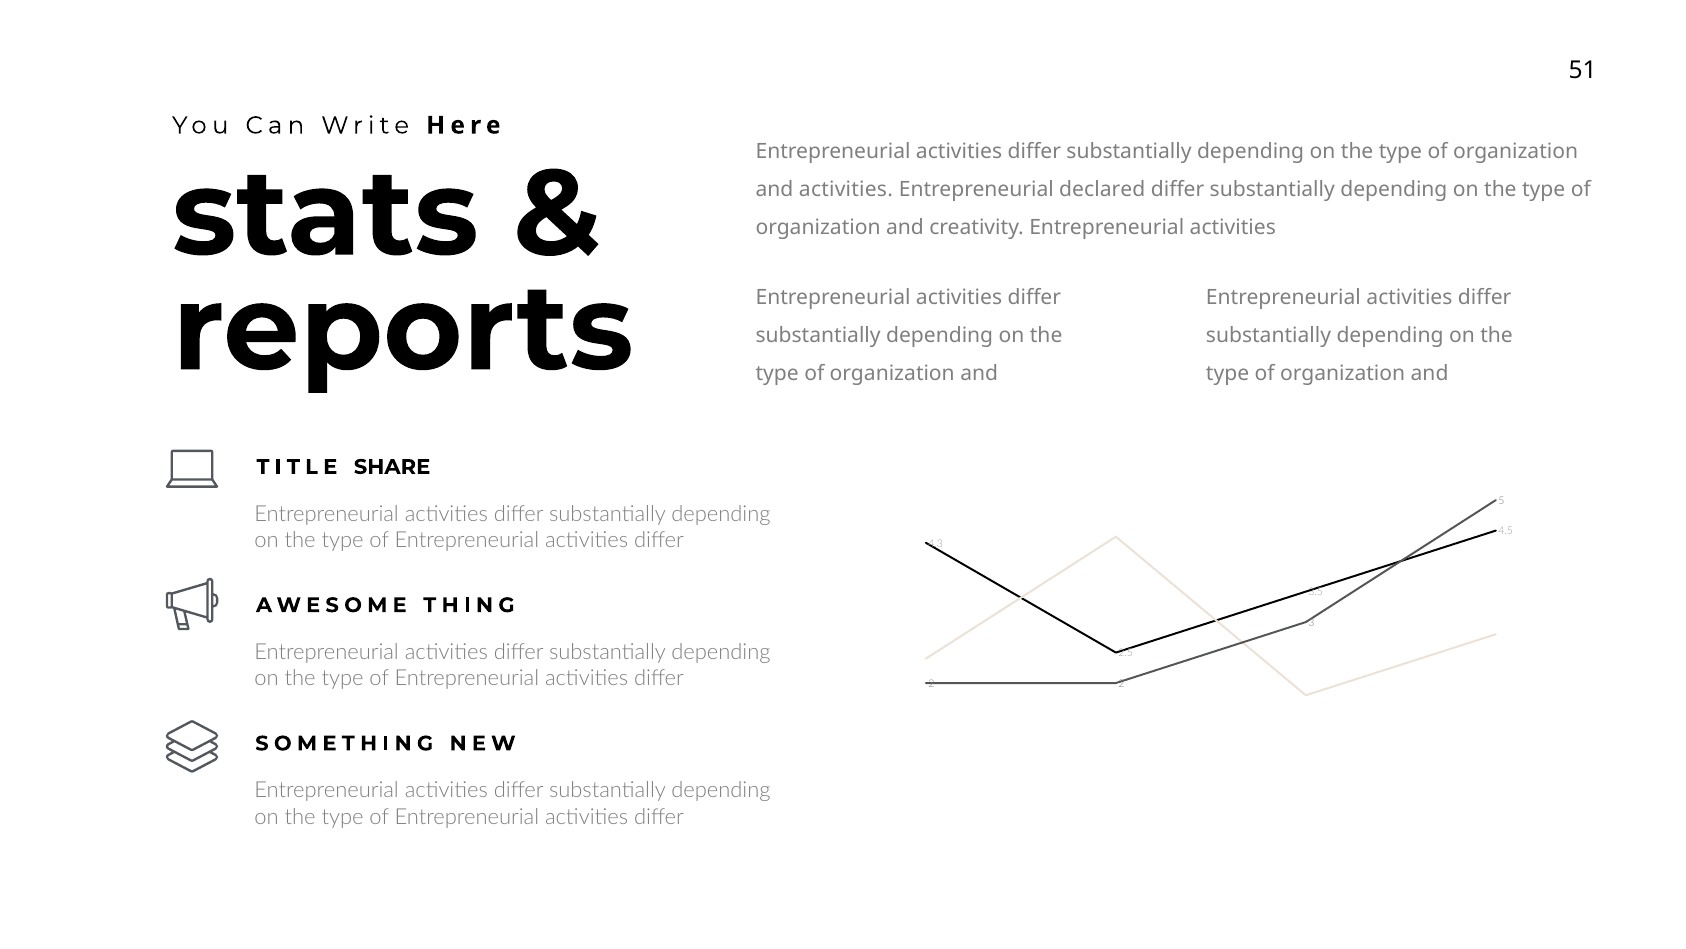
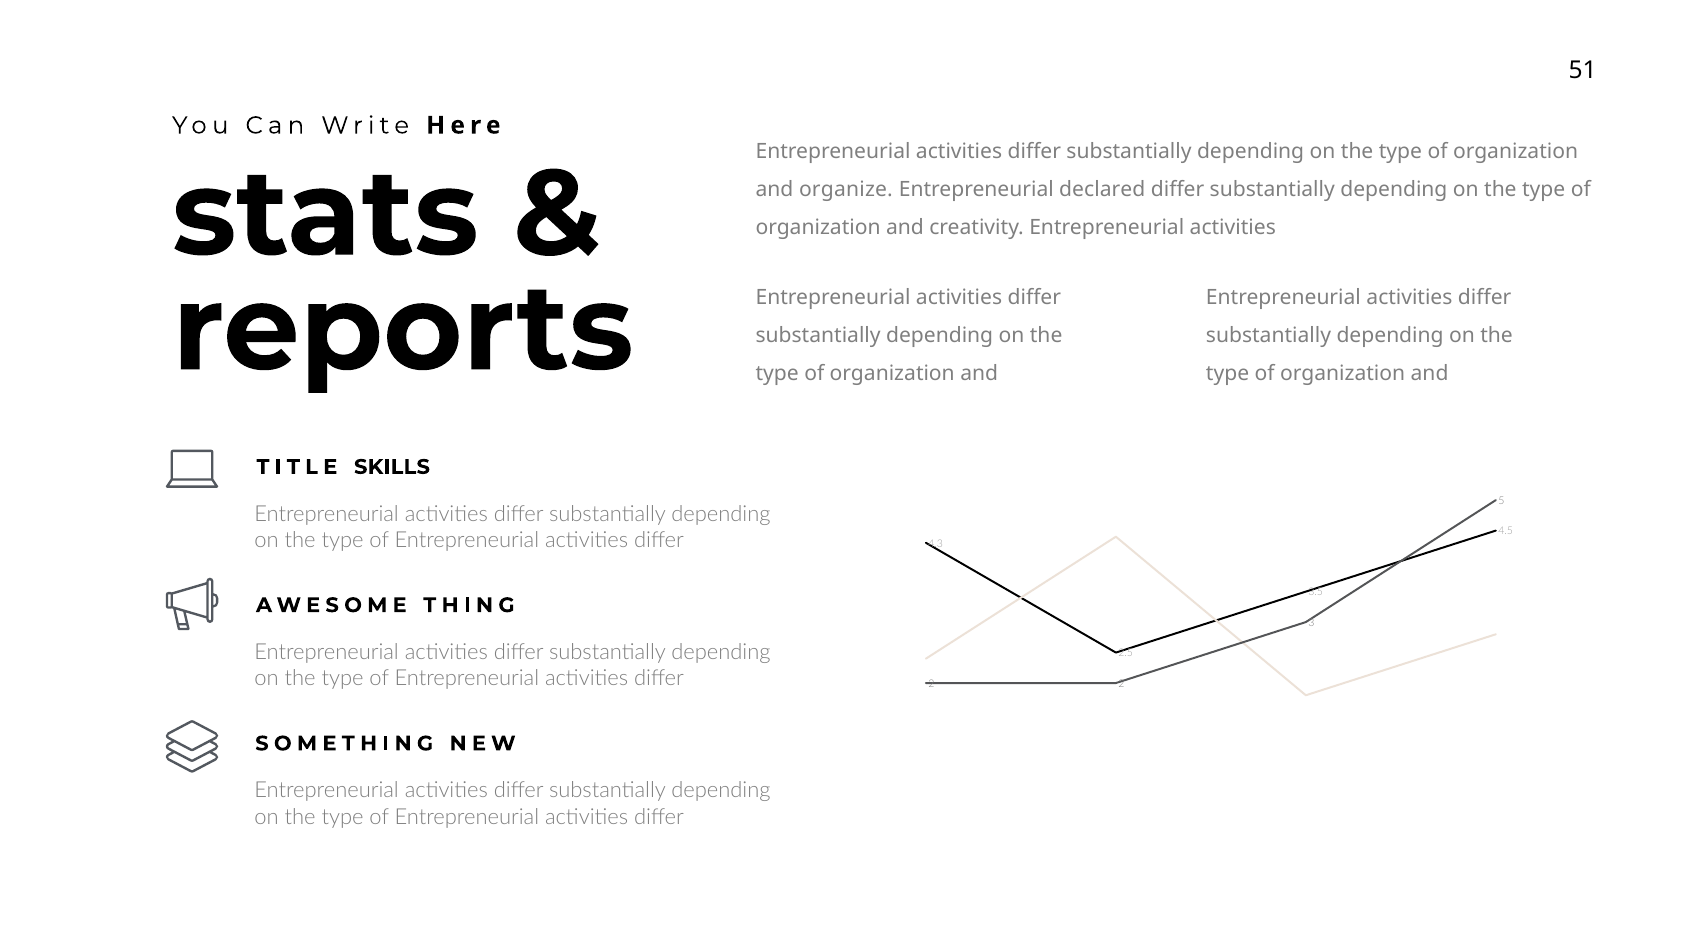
and activities: activities -> organize (846, 190)
SHARE: SHARE -> SKILLS (392, 467)
